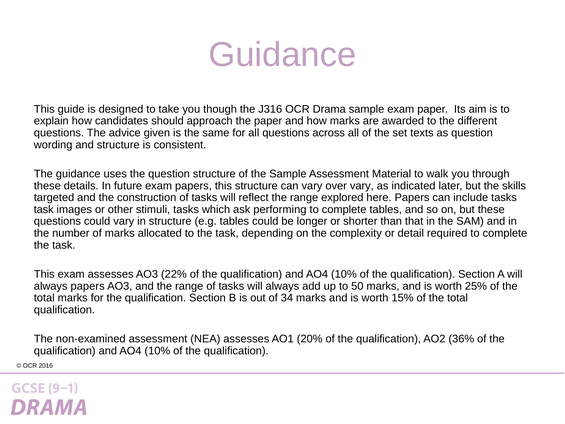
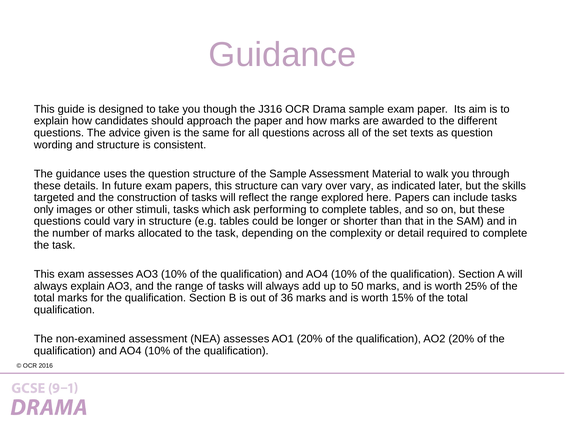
task: task -> only (44, 209)
AO3 22%: 22% -> 10% (174, 274)
always papers: papers -> explain (88, 286)
34: 34 -> 36 (287, 298)
AO2 36%: 36% -> 20% (461, 339)
